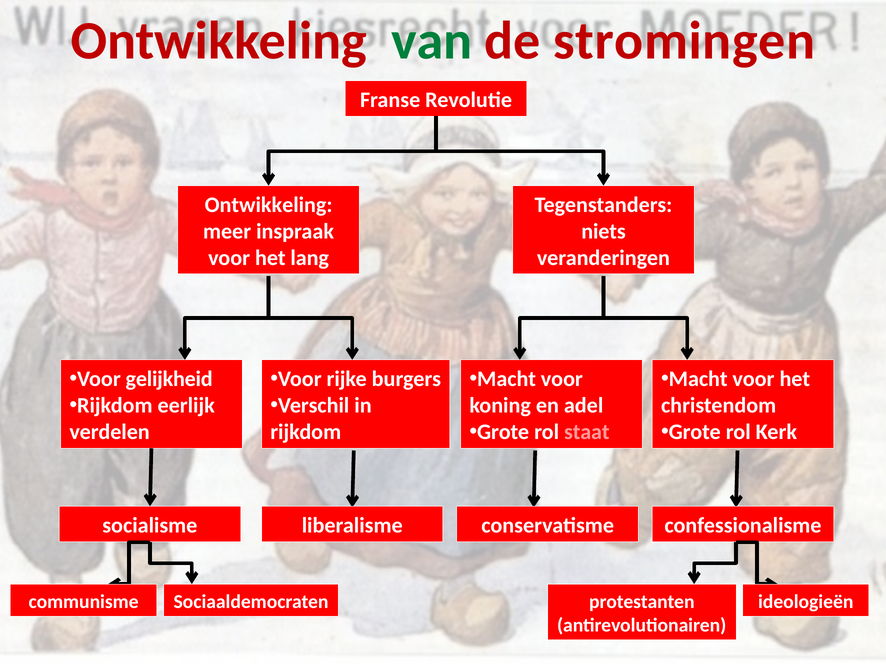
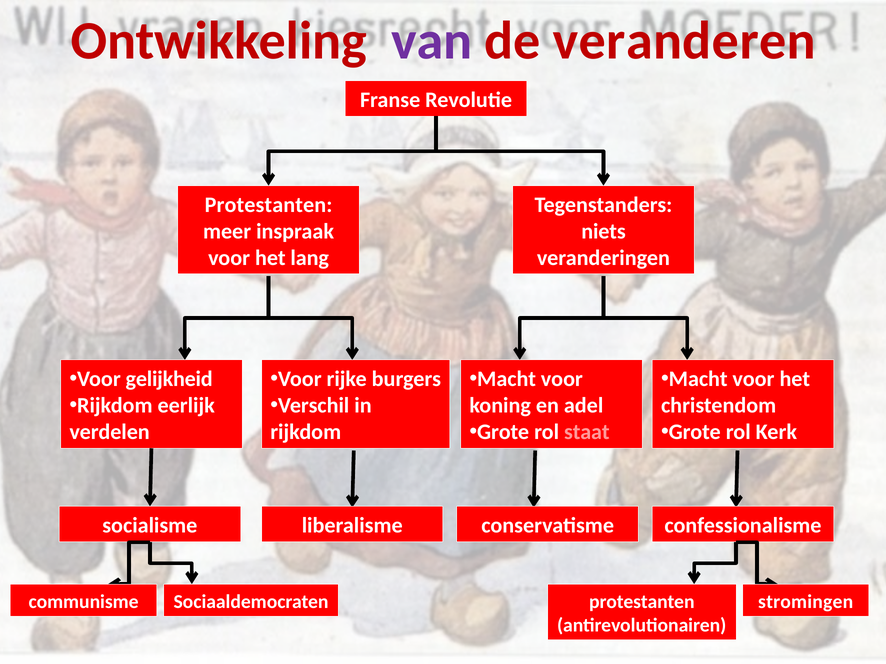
van colour: green -> purple (432, 41)
stromingen: stromingen -> veranderen (684, 41)
Ontwikkeling: Ontwikkeling -> Protestanten (269, 205)
ideologieën: ideologieën -> stromingen (806, 602)
